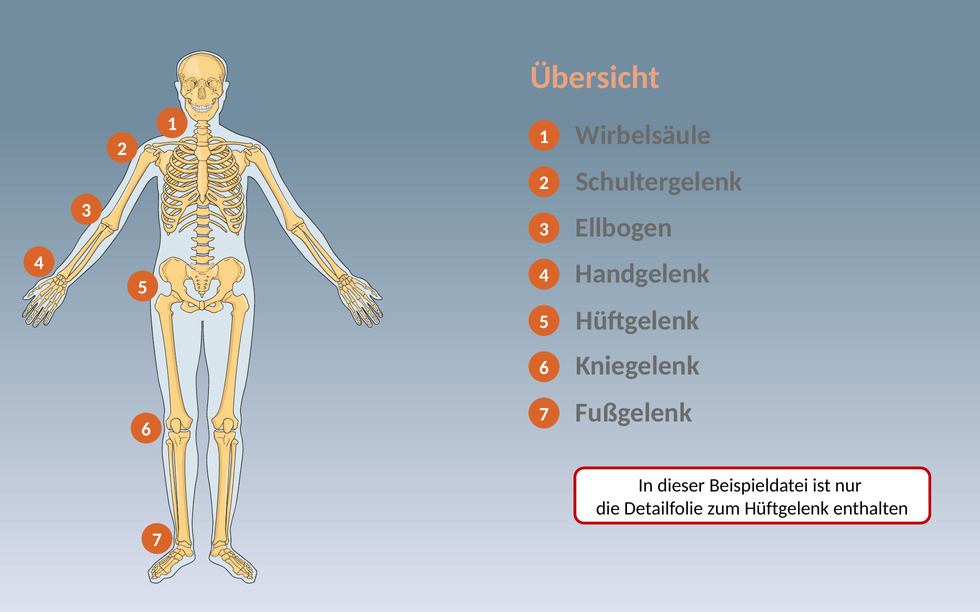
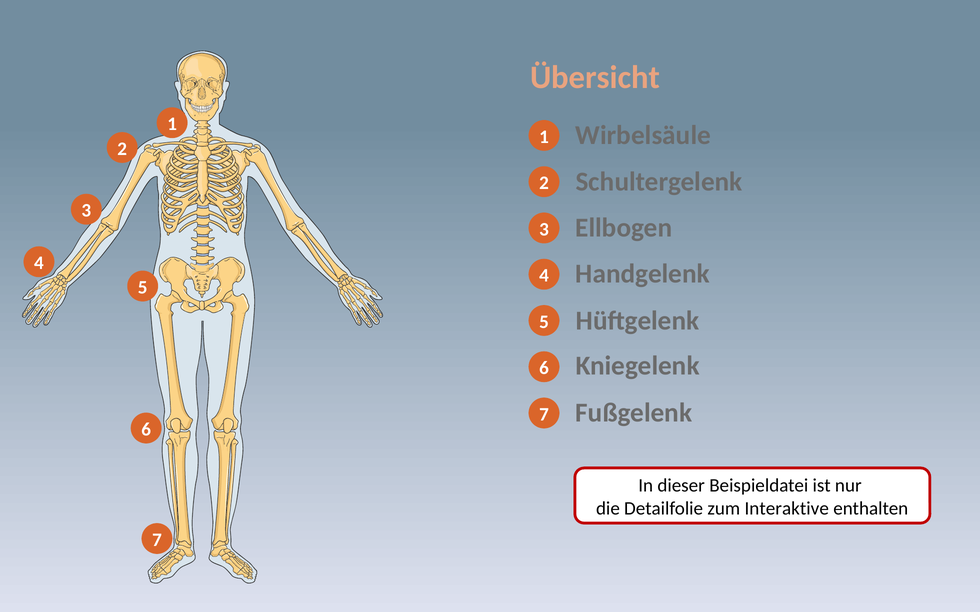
zum Hüftgelenk: Hüftgelenk -> Interaktive (787, 509)
